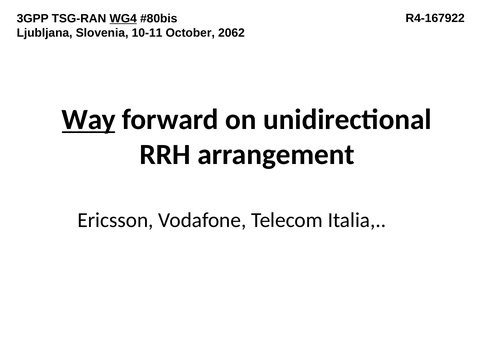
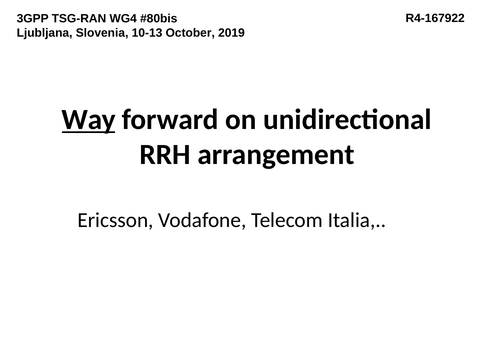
WG4 underline: present -> none (123, 19)
10-11: 10-11 -> 10-13 (147, 33)
2062: 2062 -> 2019 (231, 33)
